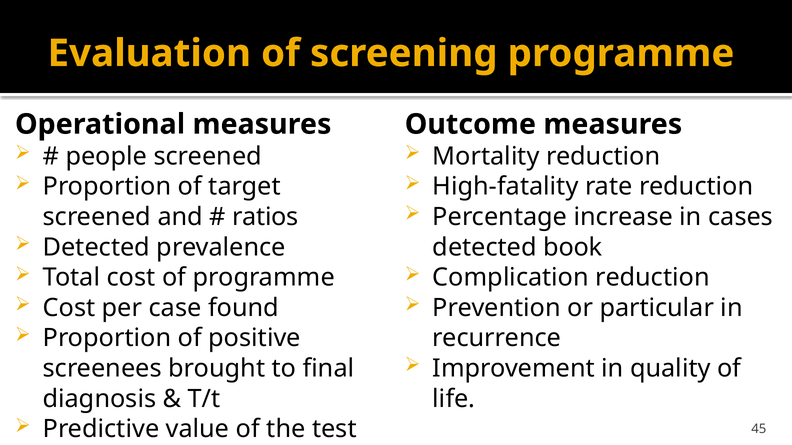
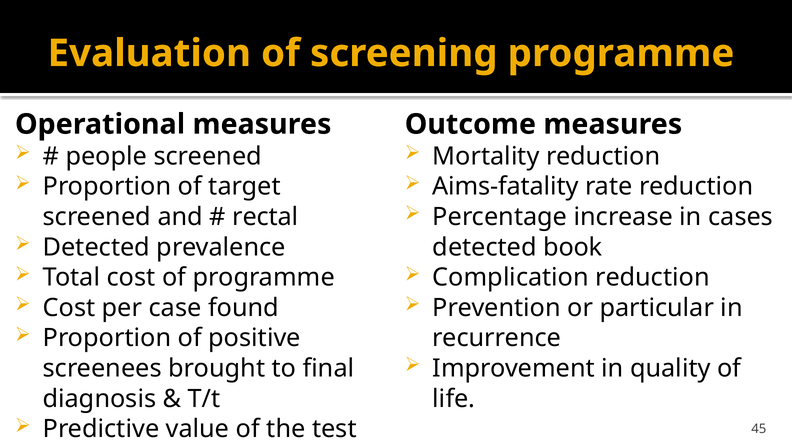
High-fatality: High-fatality -> Aims-fatality (506, 187)
ratios: ratios -> rectal (265, 217)
